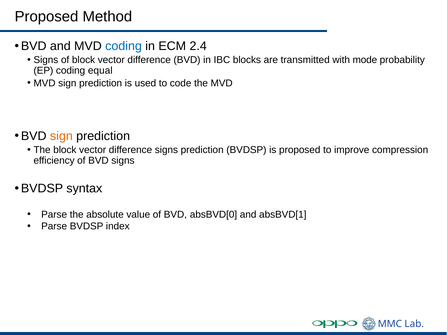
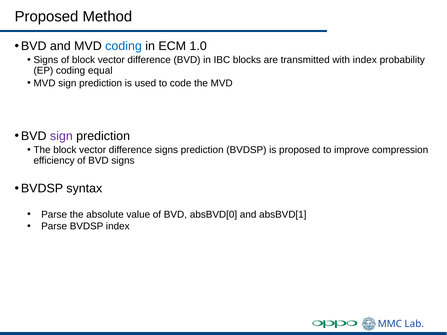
2.4: 2.4 -> 1.0 (198, 46)
with mode: mode -> index (365, 60)
sign colour: orange -> purple (61, 136)
